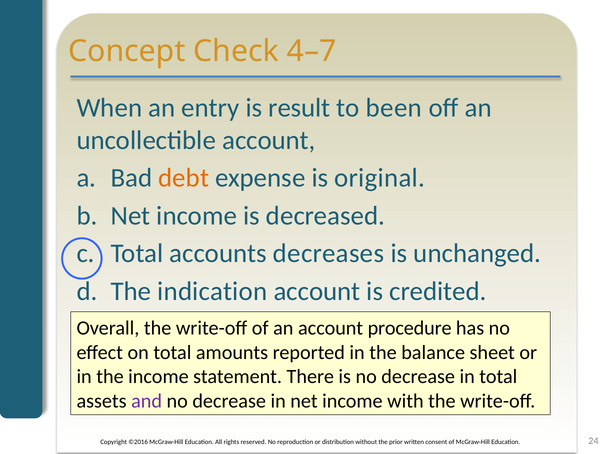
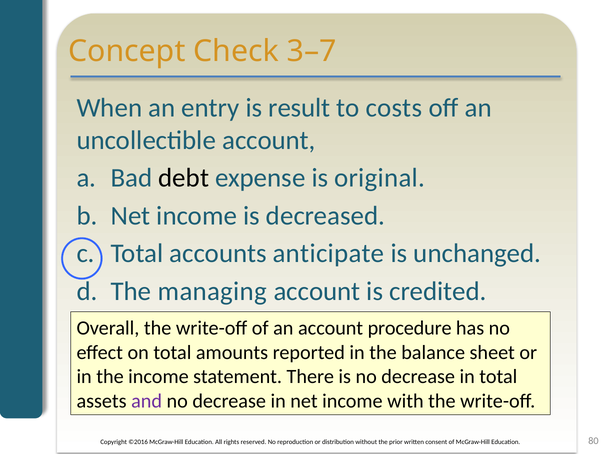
4–7: 4–7 -> 3–7 (312, 51)
been: been -> costs (394, 108)
debt colour: orange -> black (184, 178)
decreases: decreases -> anticipate (329, 254)
indication: indication -> managing (212, 291)
24: 24 -> 80 (593, 442)
